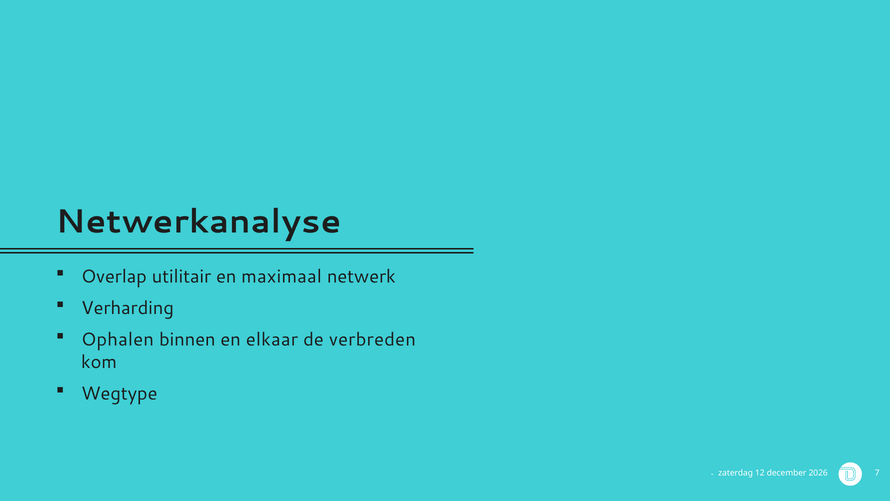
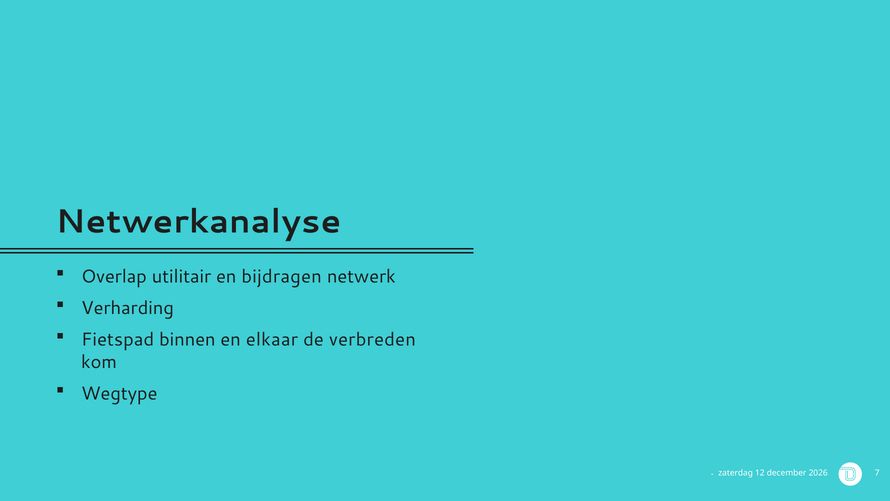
maximaal: maximaal -> bijdragen (282, 276)
Ophalen: Ophalen -> Fietspad (118, 339)
